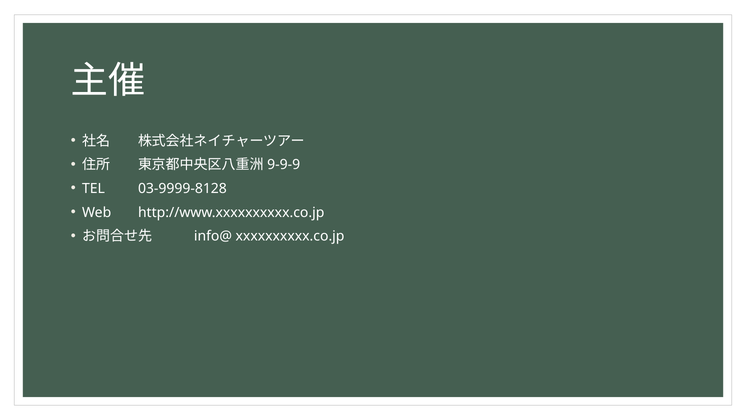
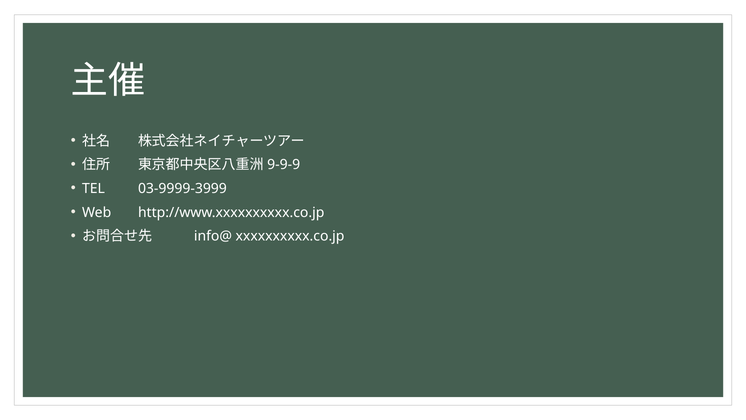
03-9999-8128: 03-9999-8128 -> 03-9999-3999 (182, 188)
